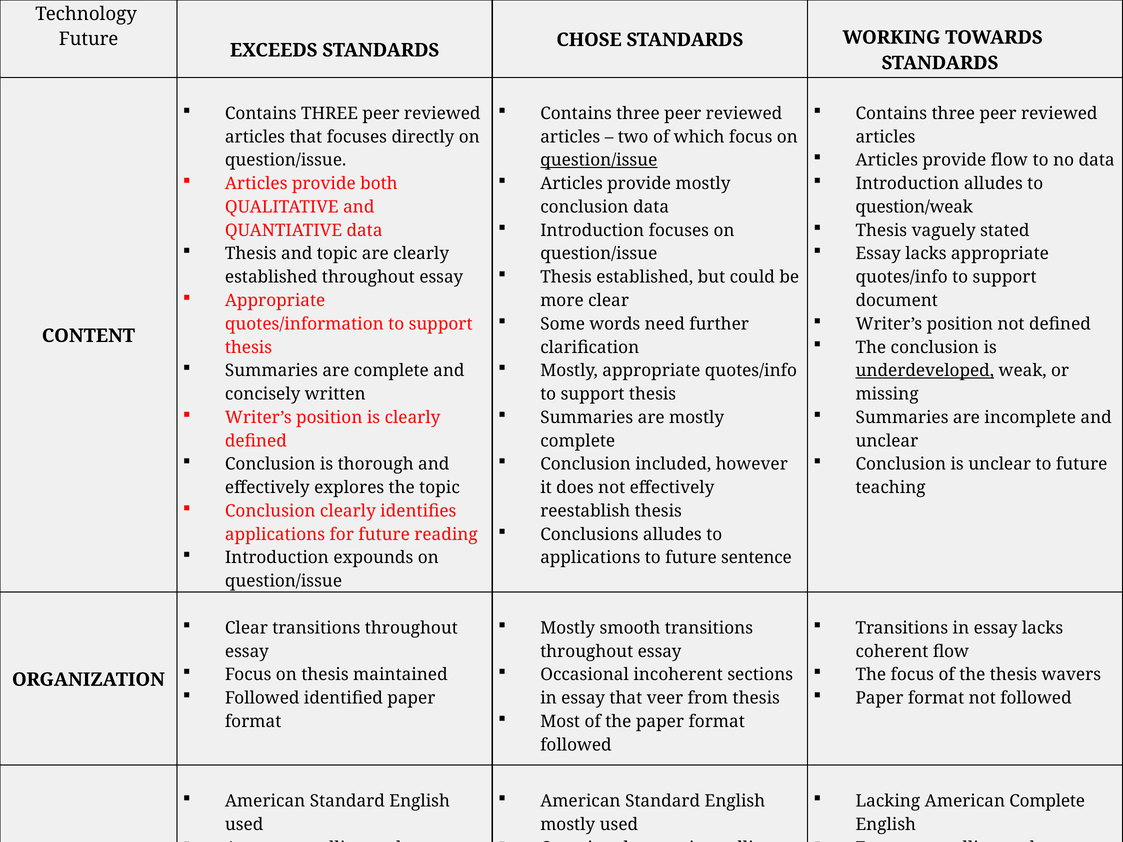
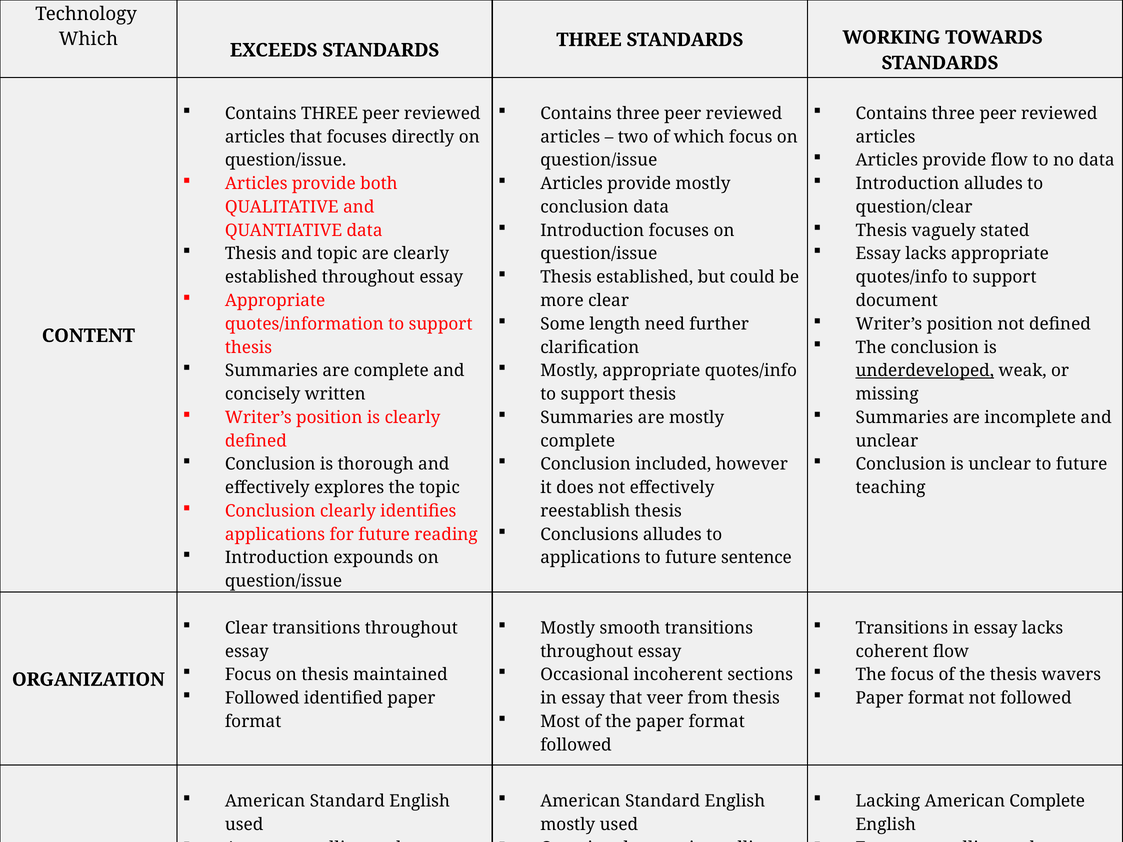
Future: Future -> Which (88, 39)
CHOSE: CHOSE -> THREE (589, 40)
question/issue underline: present -> none (599, 160)
question/weak: question/weak -> question/clear (914, 207)
Some words: words -> length (615, 324)
